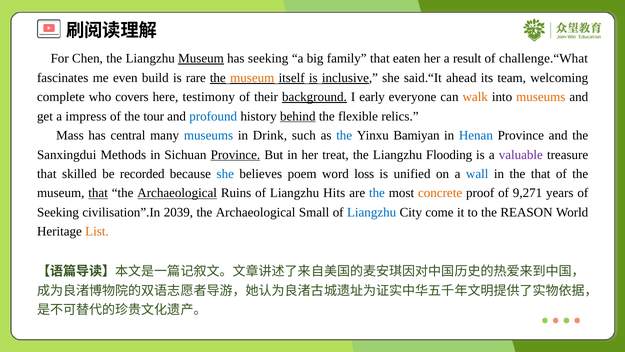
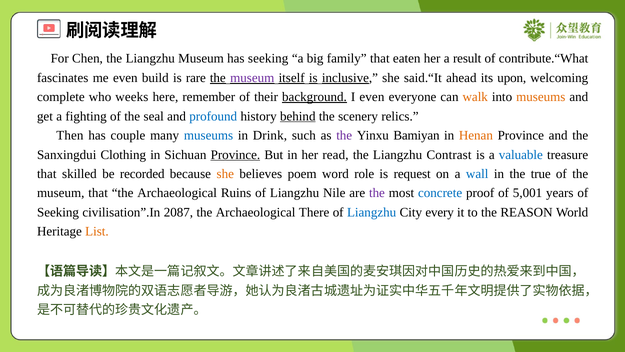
Museum underline: present -> none (201, 58)
challenge.“What: challenge.“What -> contribute.“What (544, 58)
museum colour: orange -> purple (252, 78)
team: team -> upon (512, 78)
covers: covers -> weeks (132, 97)
testimony: testimony -> remember (209, 97)
I early: early -> even (372, 97)
impress: impress -> fighting (86, 116)
tour: tour -> seal (154, 116)
flexible: flexible -> scenery (358, 116)
Mass: Mass -> Then (70, 135)
central: central -> couple (128, 135)
the colour: blue -> purple (344, 135)
Henan colour: blue -> orange (476, 135)
Methods: Methods -> Clothing (123, 155)
treat: treat -> read (335, 155)
Flooding: Flooding -> Contrast (449, 155)
valuable colour: purple -> blue (521, 155)
she colour: blue -> orange (225, 174)
loss: loss -> role (364, 174)
unified: unified -> request (412, 174)
the that: that -> true (541, 174)
that underline: present -> none (98, 193)
Archaeological underline: present -> none (177, 193)
Hits: Hits -> Nile (334, 193)
the colour: blue -> purple (377, 193)
concrete colour: orange -> blue (440, 193)
9,271: 9,271 -> 5,001 (528, 193)
2039: 2039 -> 2087 (178, 212)
Small: Small -> There (314, 212)
come: come -> every (440, 212)
